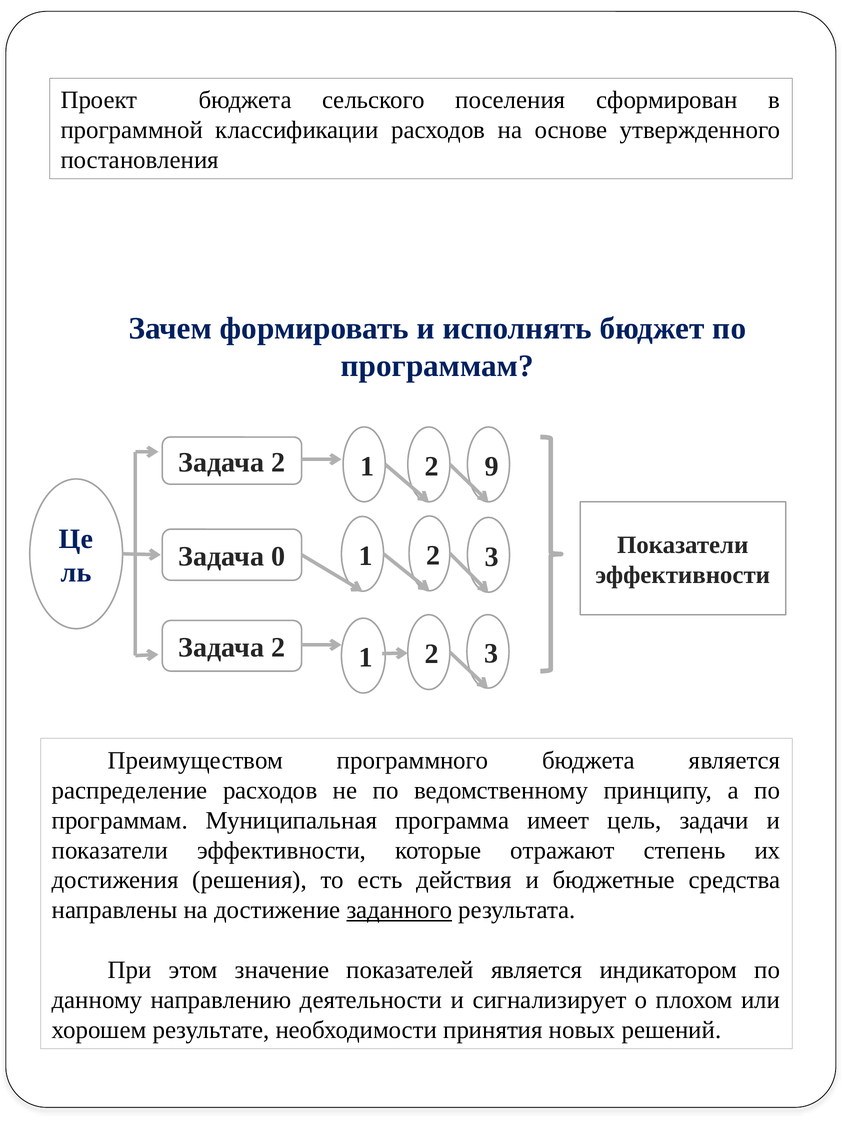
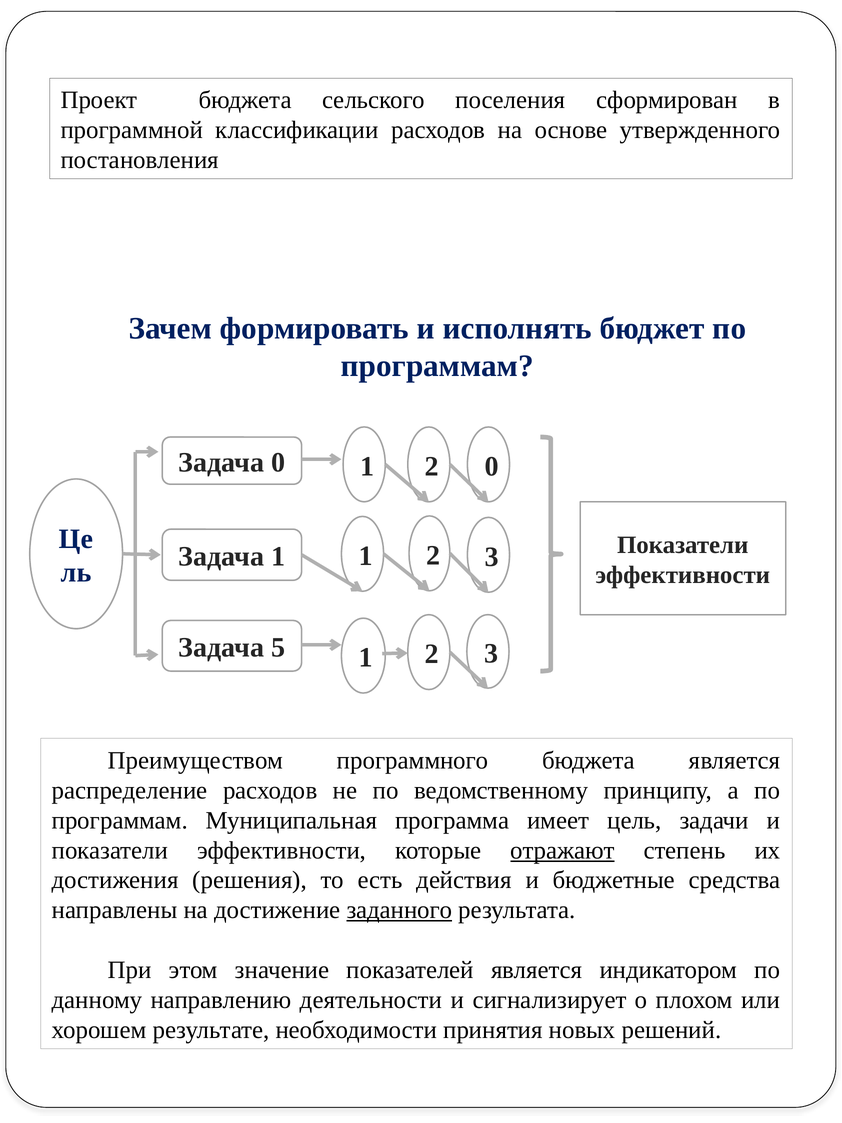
2: 2 -> 0 (278, 462)
2 9: 9 -> 0 (492, 466)
Задача 0: 0 -> 1 (278, 556)
2: 2 -> 5 (278, 648)
отражают underline: none -> present (563, 850)
